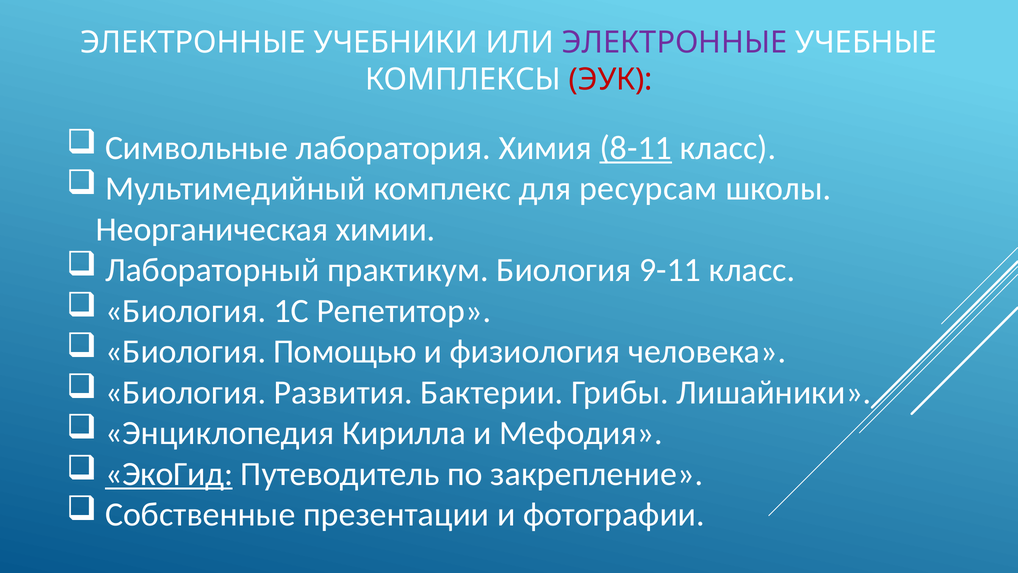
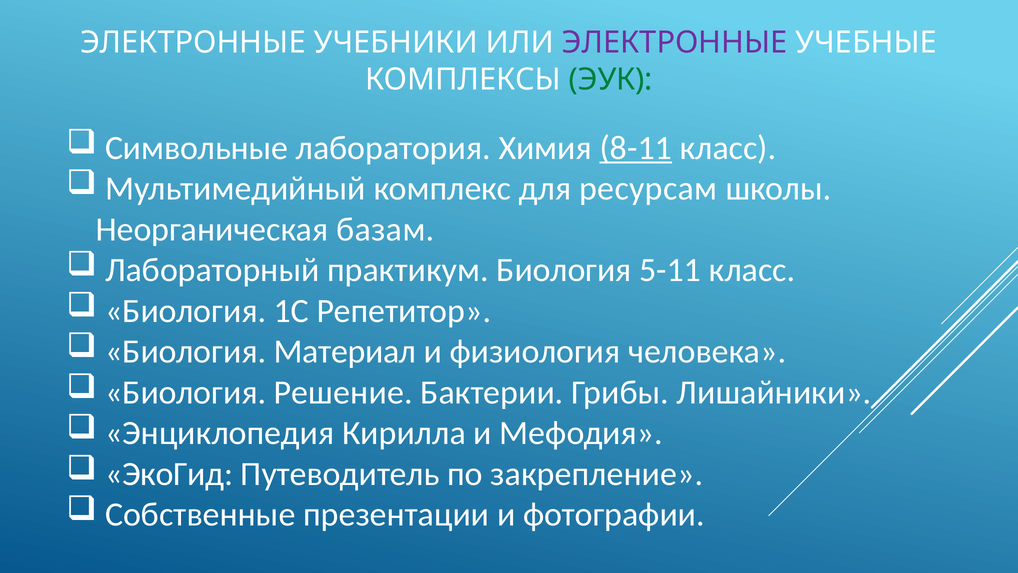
ЭУК colour: red -> green (611, 80)
химии: химии -> базам (385, 229)
9-11: 9-11 -> 5-11 (670, 270)
Помощью: Помощью -> Материал (345, 351)
Развития: Развития -> Решение (343, 392)
ЭкоГид underline: present -> none (169, 474)
